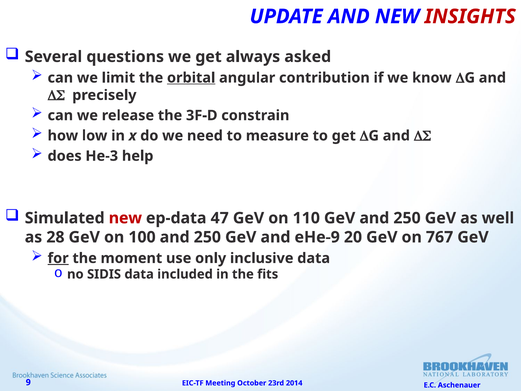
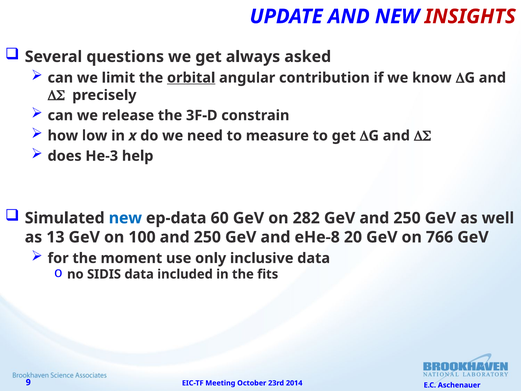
new colour: red -> blue (125, 218)
47: 47 -> 60 (220, 218)
110: 110 -> 282 (306, 218)
28: 28 -> 13 (55, 237)
eHe-9: eHe-9 -> eHe-8 (317, 237)
767: 767 -> 766 (440, 237)
for underline: present -> none (58, 258)
